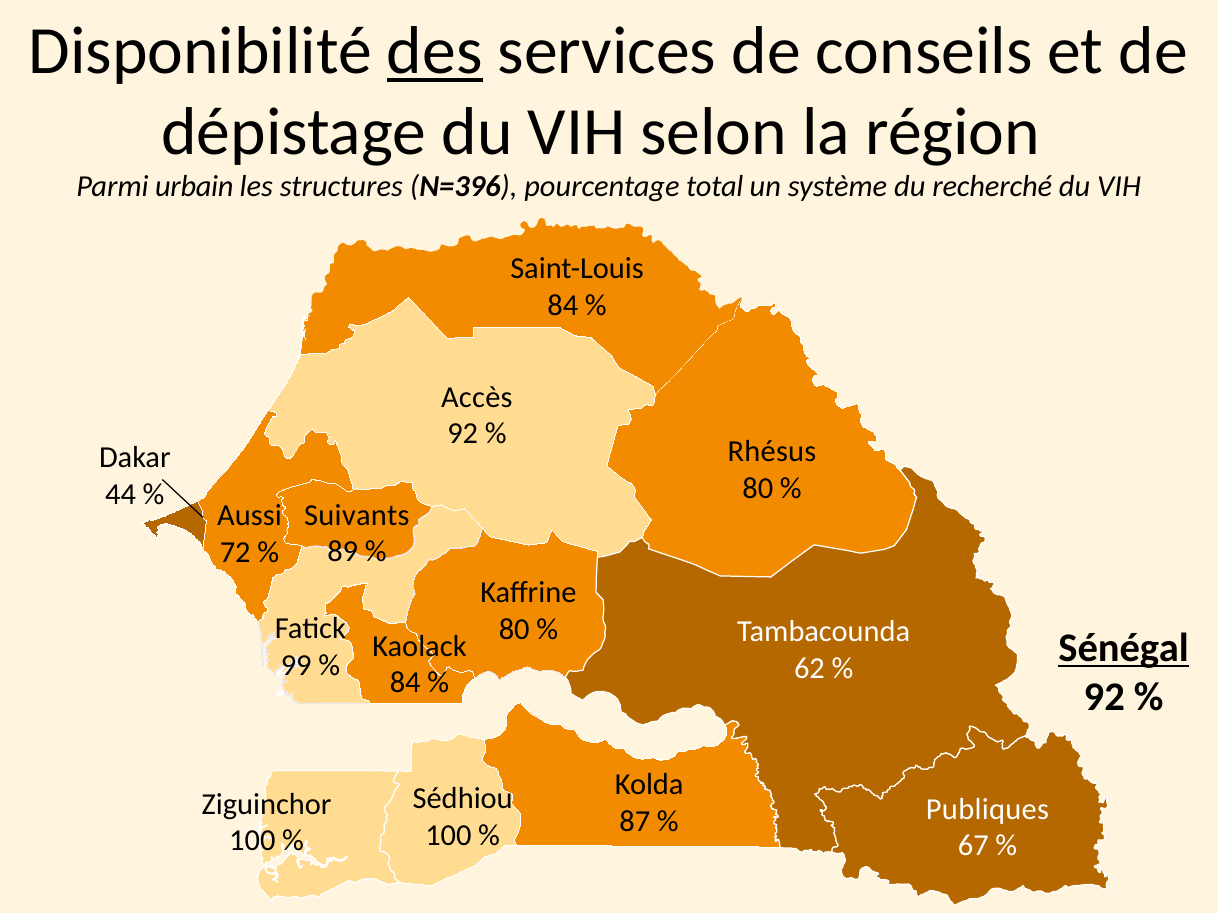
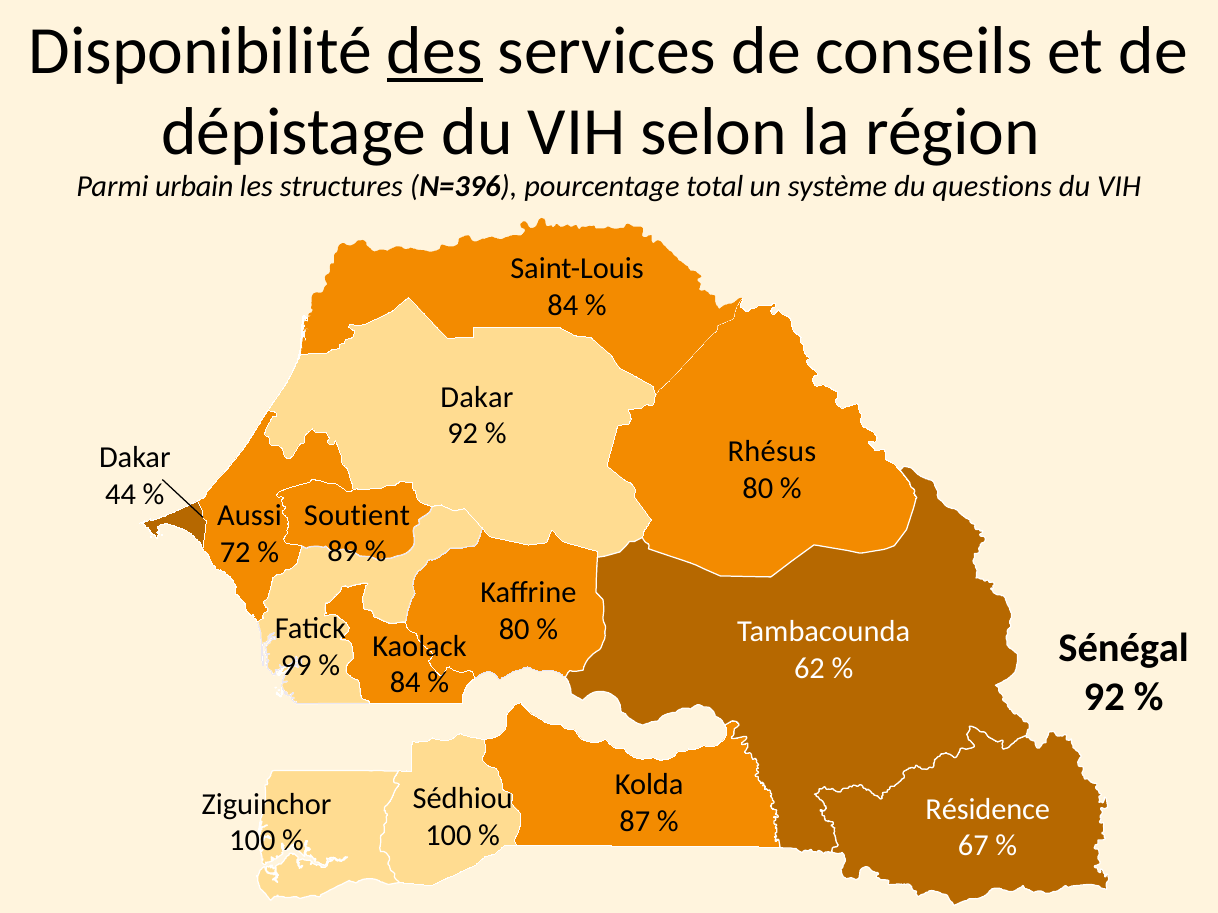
recherché: recherché -> questions (992, 186)
Accès: Accès -> Dakar (477, 398)
Suivants: Suivants -> Soutient (357, 516)
Sénégal underline: present -> none (1124, 649)
Publiques: Publiques -> Résidence (988, 810)
